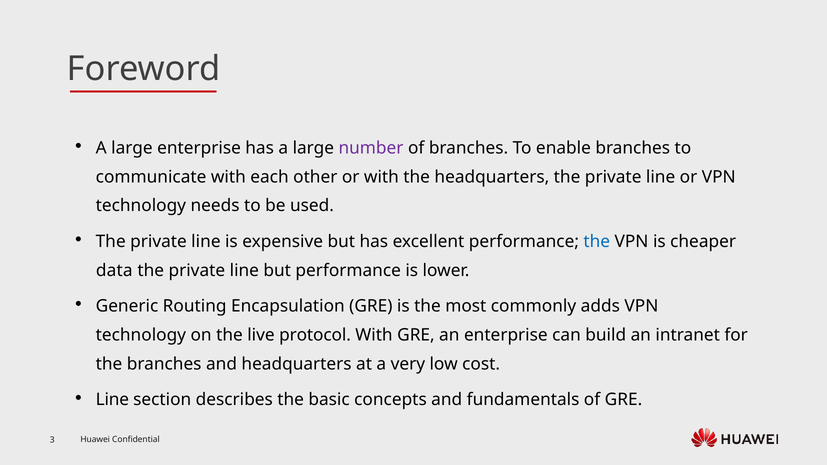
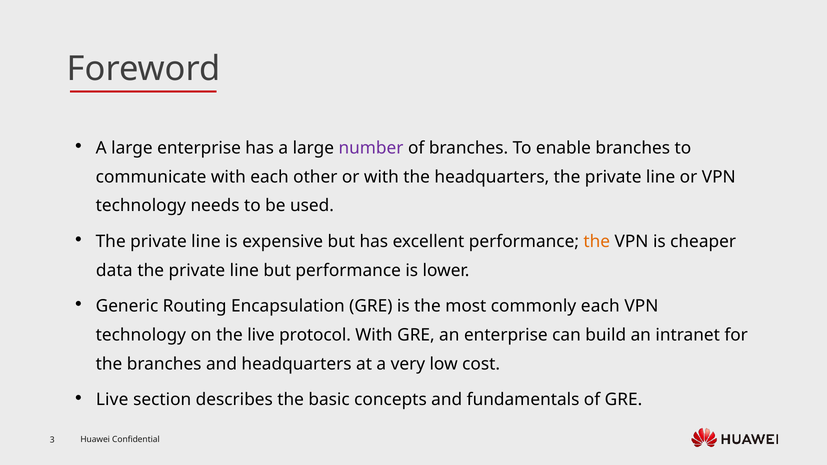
the colour: blue -> orange (597, 242)
commonly adds: adds -> each (600, 306)
Line: Line -> Live (112, 400)
